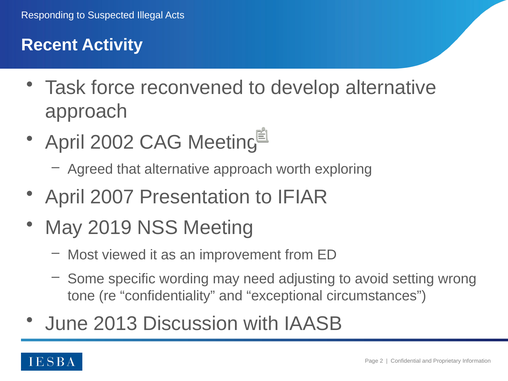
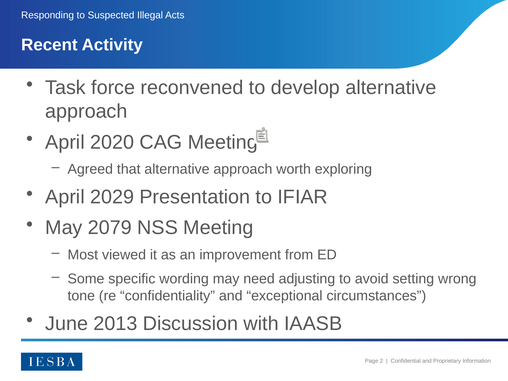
2002: 2002 -> 2020 (112, 142)
2007: 2007 -> 2029 (112, 197)
2019: 2019 -> 2079 (110, 228)
